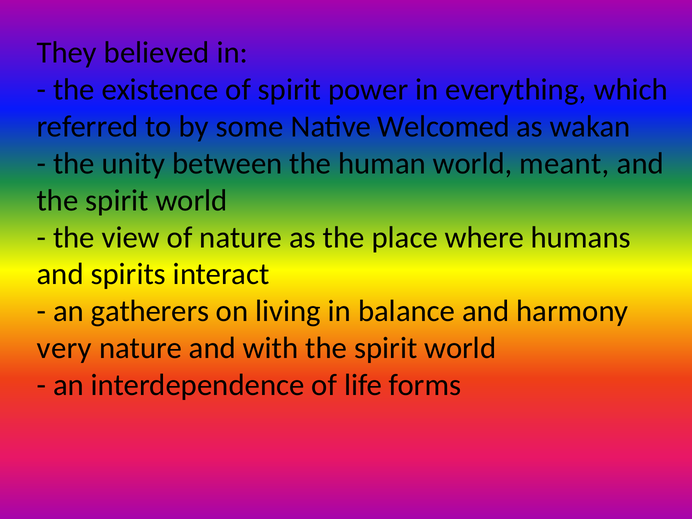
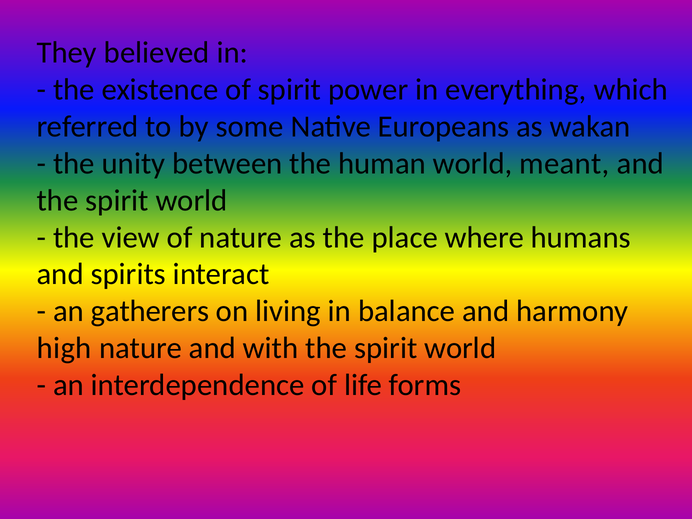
Welcomed: Welcomed -> Europeans (444, 127)
very: very -> high (64, 348)
